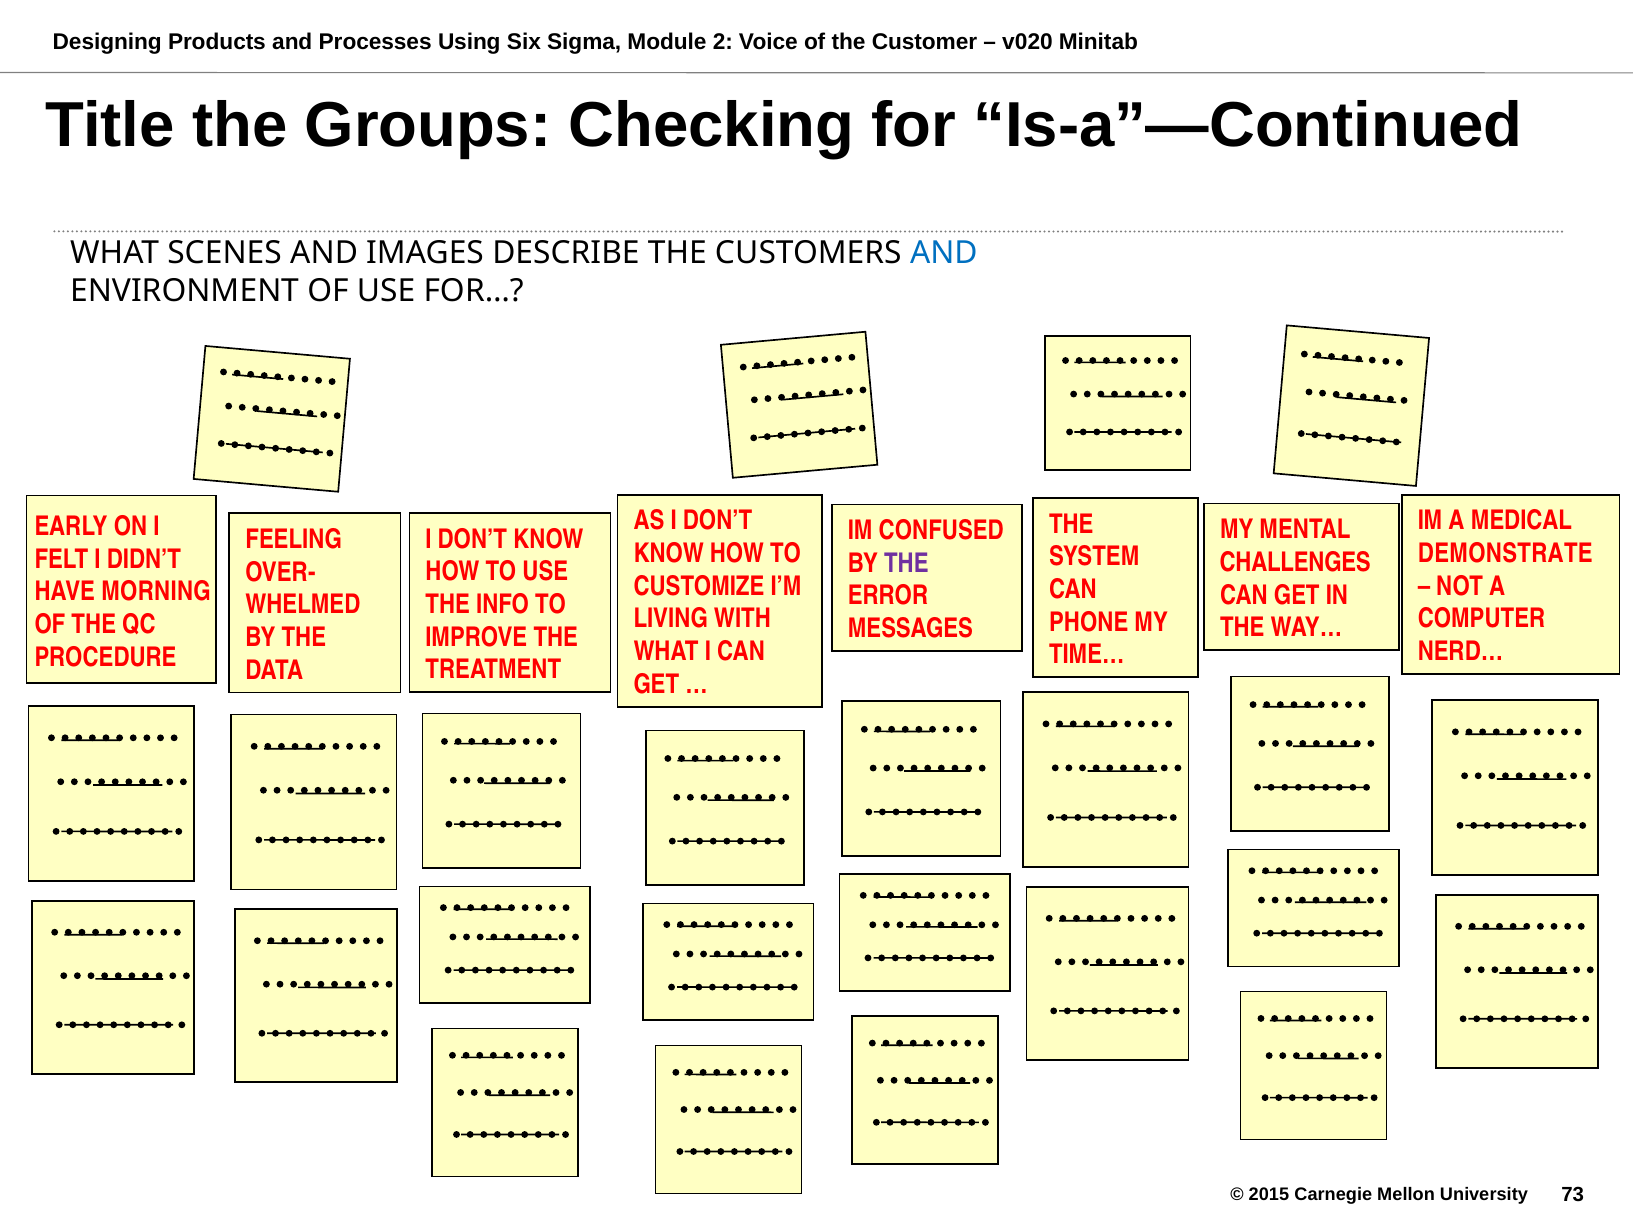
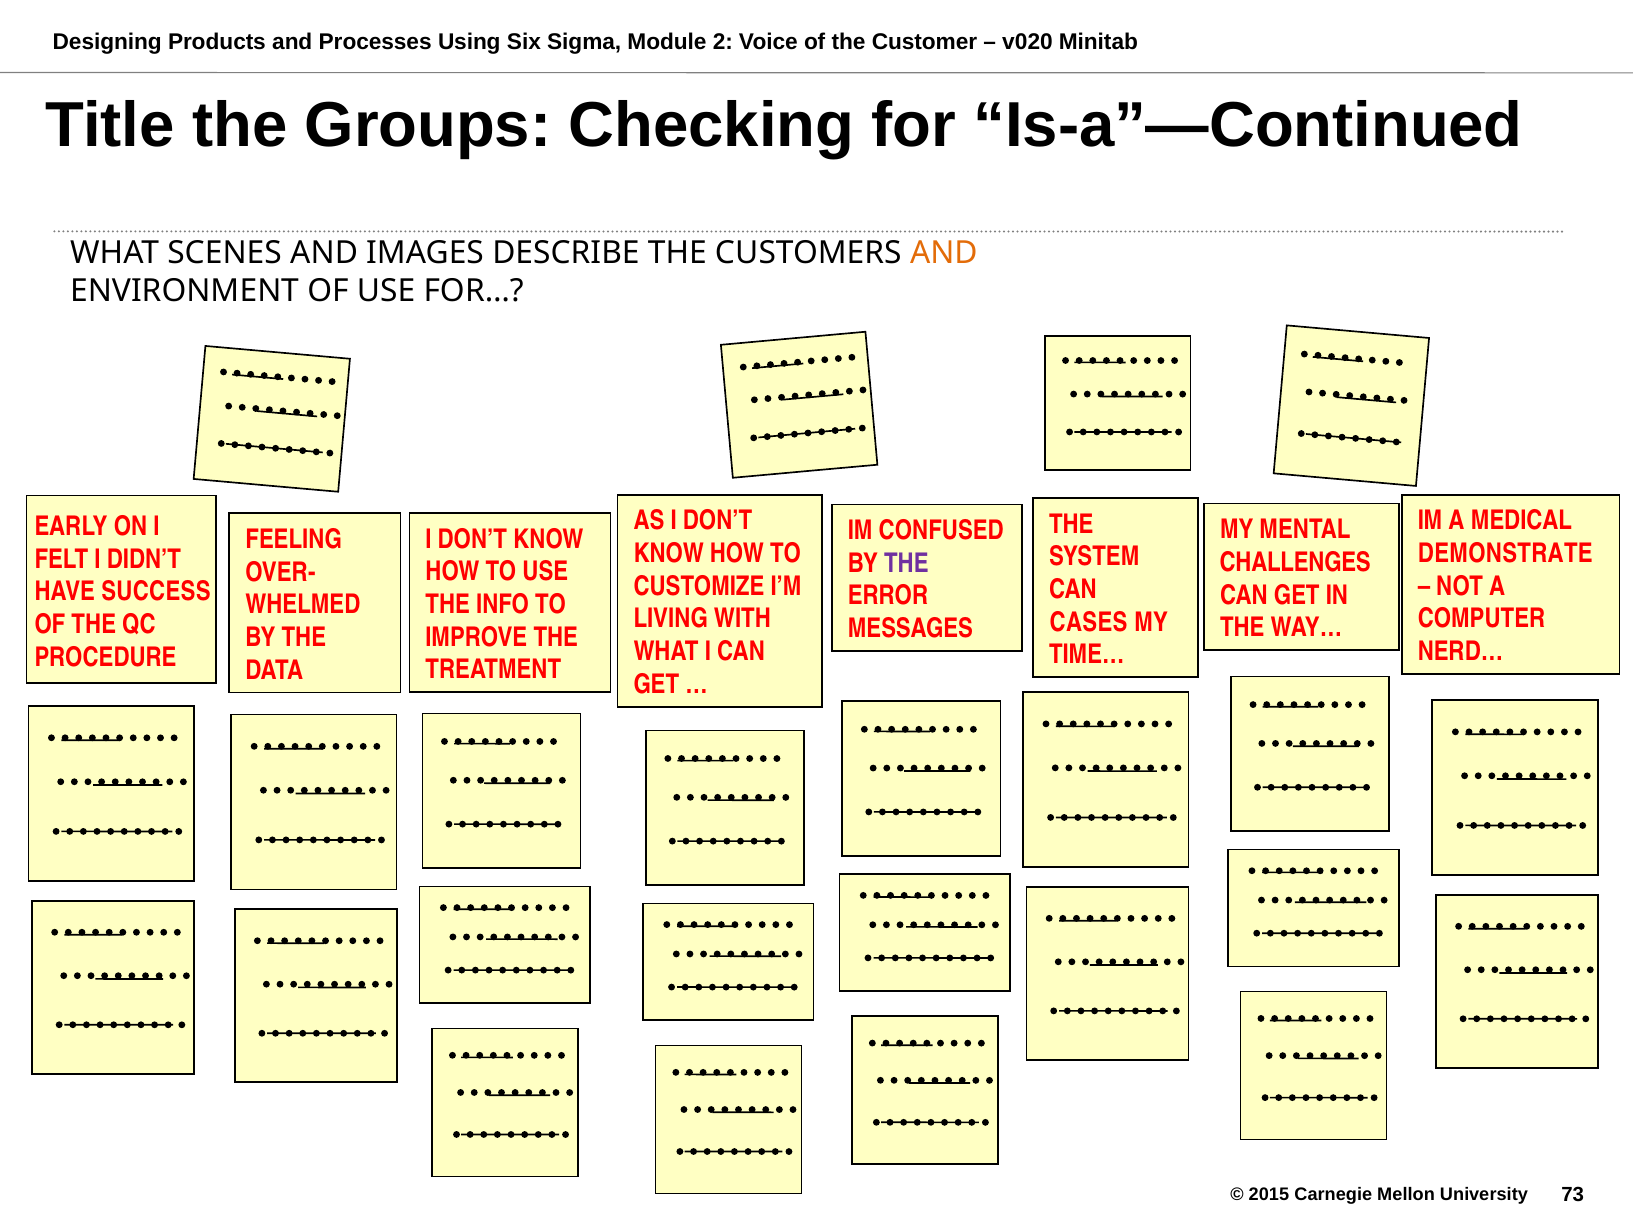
AND colour: blue -> orange (944, 253)
MORNING: MORNING -> SUCCESS (156, 592)
PHONE: PHONE -> CASES (1089, 622)
